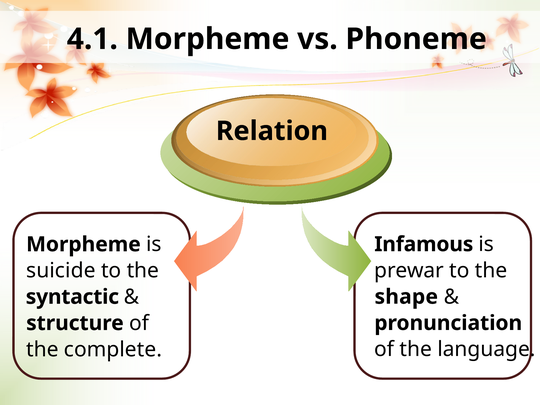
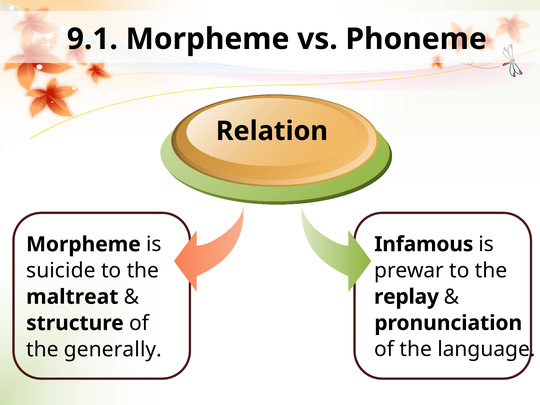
4.1: 4.1 -> 9.1 (92, 39)
shape: shape -> replay (406, 297)
syntactic: syntactic -> maltreat (72, 297)
complete: complete -> generally (113, 349)
